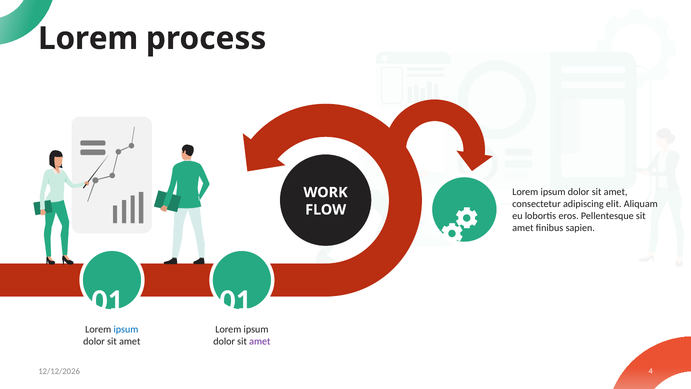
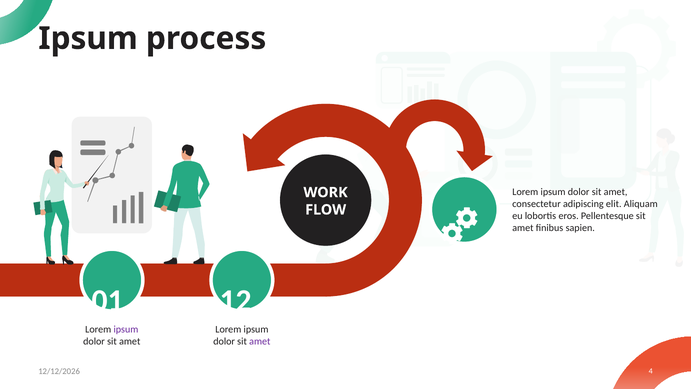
Lorem: Lorem -> Ipsum (88, 38)
01 01: 01 -> 12 (236, 301)
ipsum colour: blue -> purple (126, 329)
